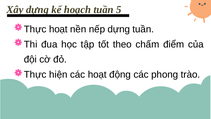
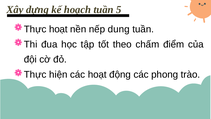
nếp dựng: dựng -> dung (119, 29)
